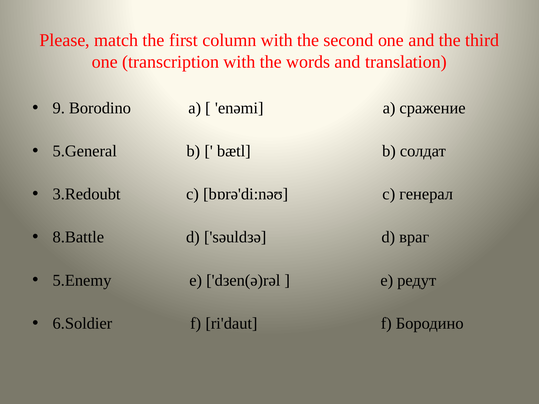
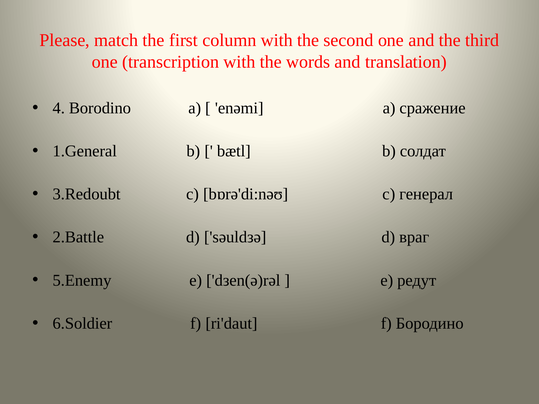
9: 9 -> 4 (59, 108)
5.General: 5.General -> 1.General (85, 151)
8.Battle: 8.Battle -> 2.Battle (78, 237)
